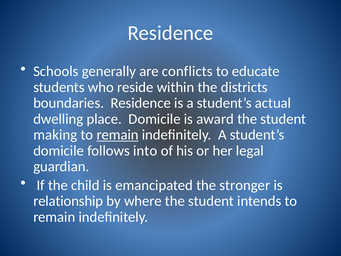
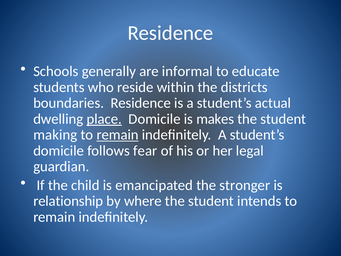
conflicts: conflicts -> informal (187, 71)
place underline: none -> present (104, 119)
award: award -> makes (215, 119)
into: into -> fear (145, 151)
